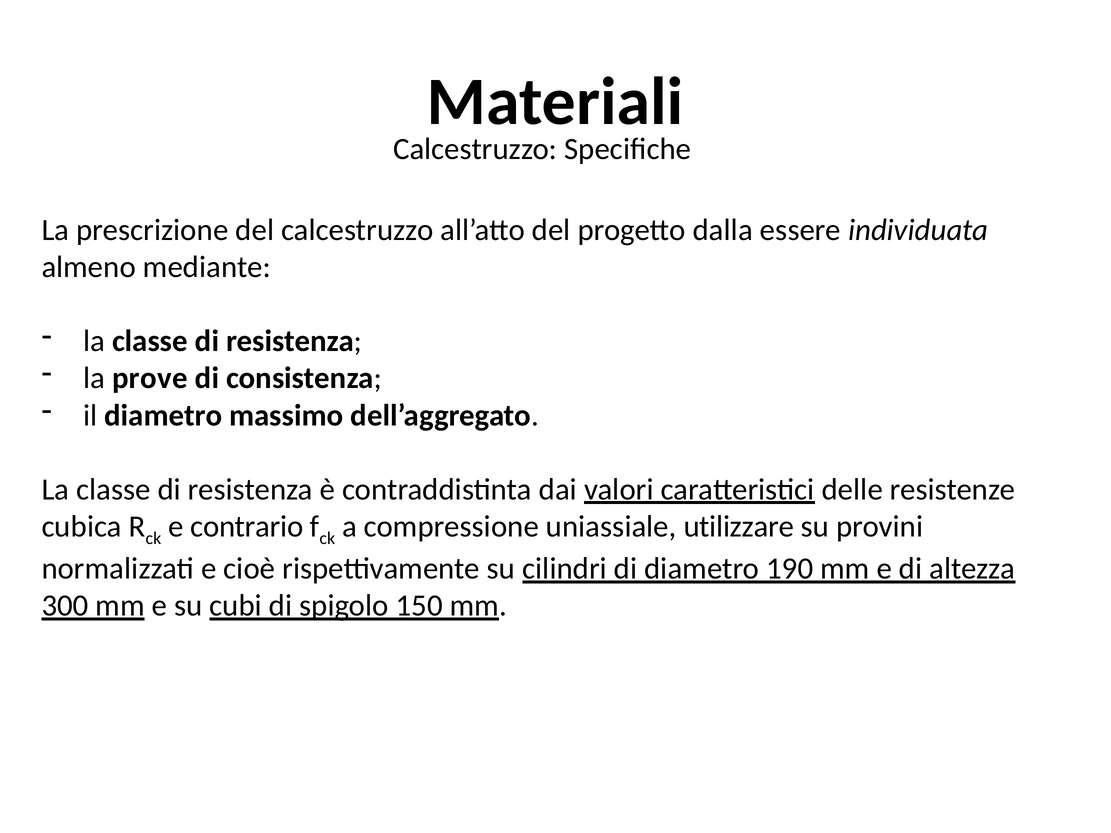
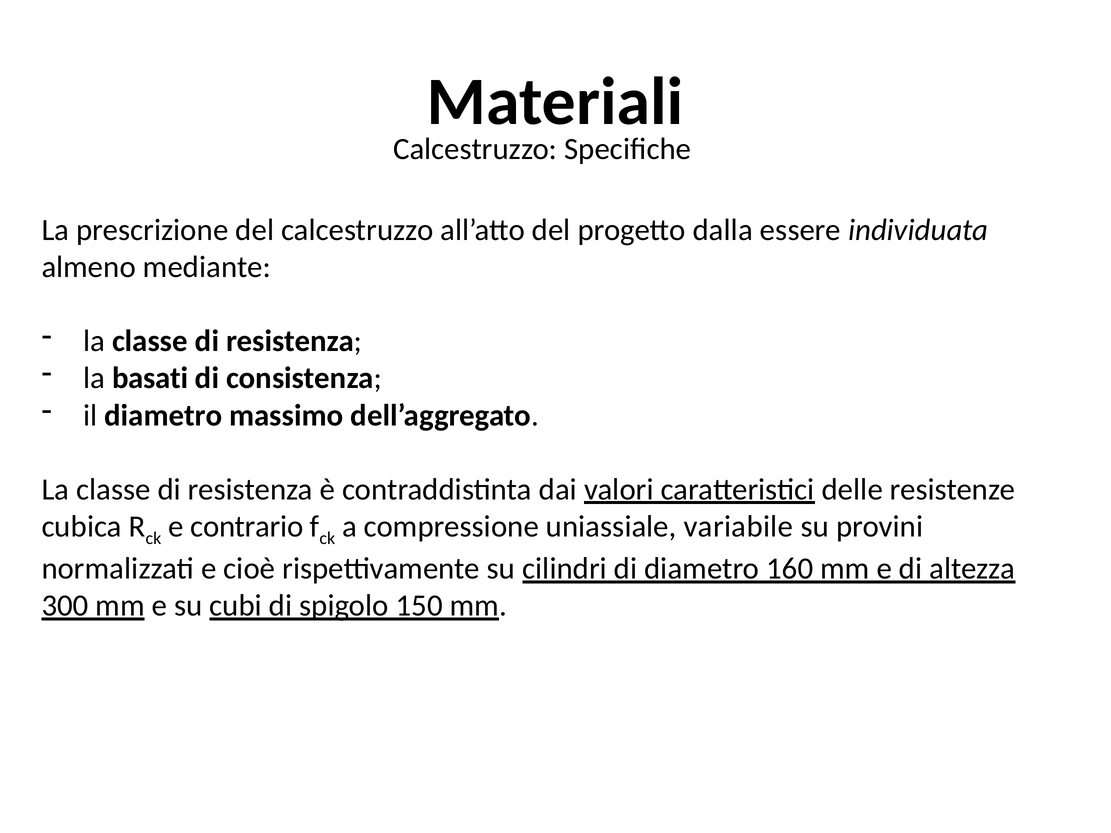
prove: prove -> basati (150, 378)
utilizzare: utilizzare -> variabile (738, 527)
190: 190 -> 160 (790, 569)
